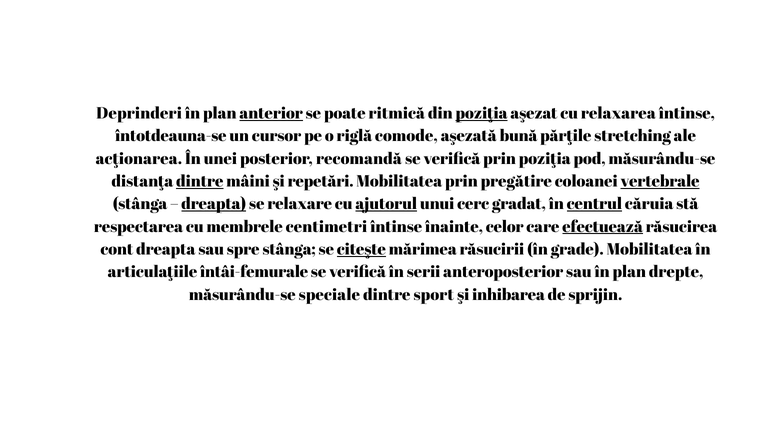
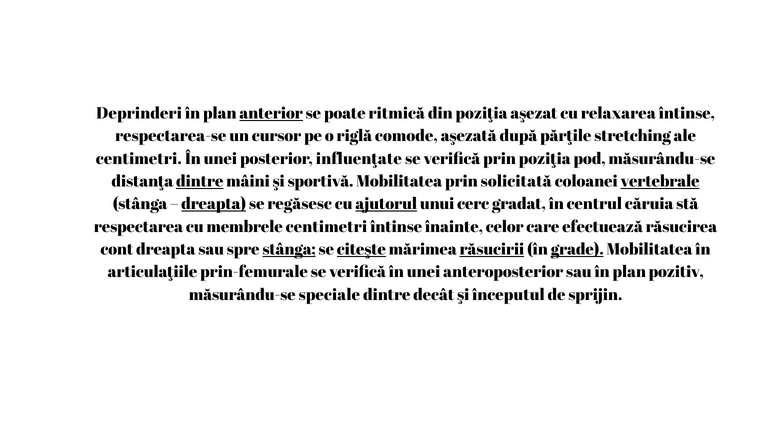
poziţia underline: present -> none (482, 113)
întotdeauna-se: întotdeauna-se -> respectarea-se (171, 136)
bună: bună -> după (518, 136)
acţionarea: acţionarea -> centimetri (139, 159)
recomandă: recomandă -> influenţate (359, 159)
repetări: repetări -> sportivă (321, 181)
pregătire: pregătire -> solicitată (516, 181)
relaxare: relaxare -> regăsesc (300, 204)
centrul underline: present -> none (594, 204)
efectuează underline: present -> none (603, 227)
stânga underline: none -> present (289, 249)
răsucirii underline: none -> present (492, 249)
grade underline: none -> present (577, 249)
întâi-femurale: întâi-femurale -> prin-femurale (254, 272)
verifică în serii: serii -> unei (424, 272)
drepte: drepte -> pozitiv (676, 272)
sport: sport -> decât (434, 295)
inhibarea: inhibarea -> începutul (508, 295)
